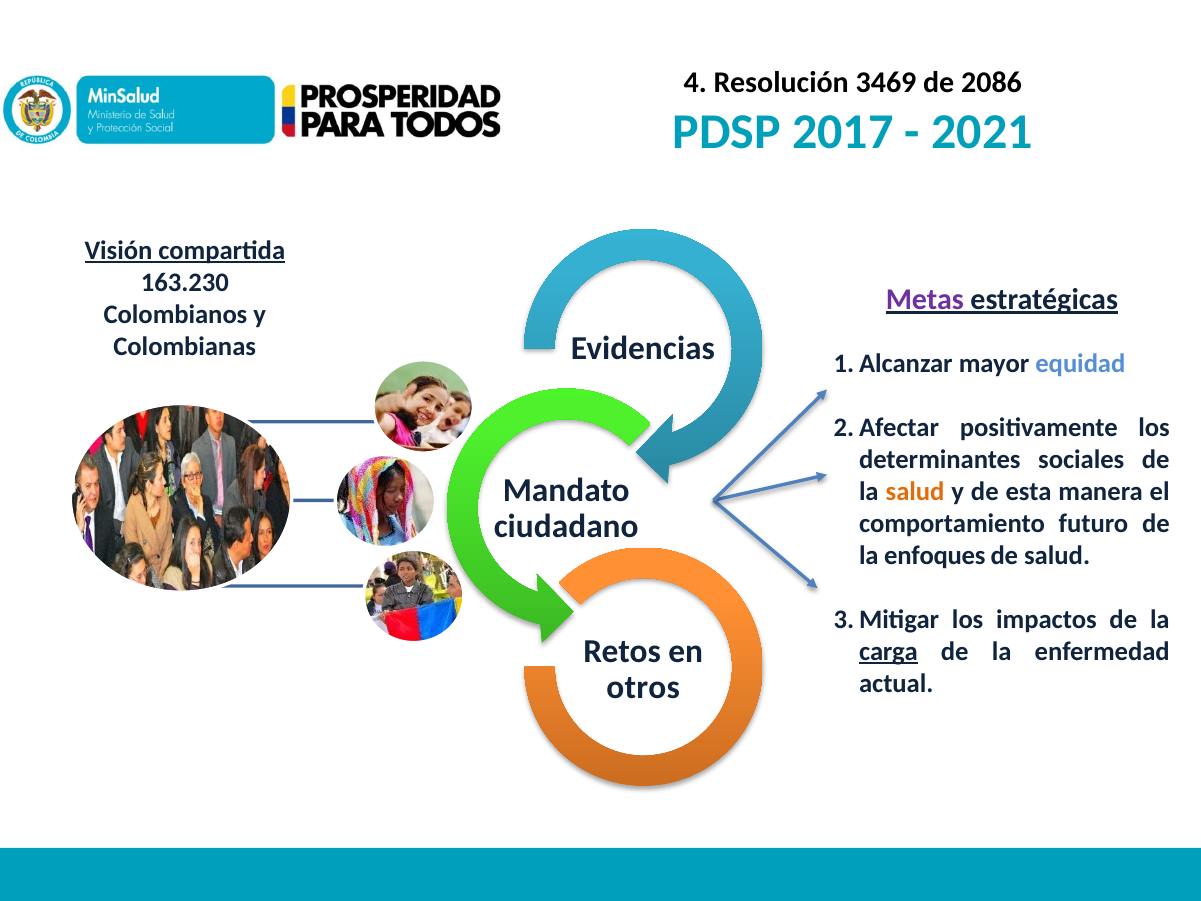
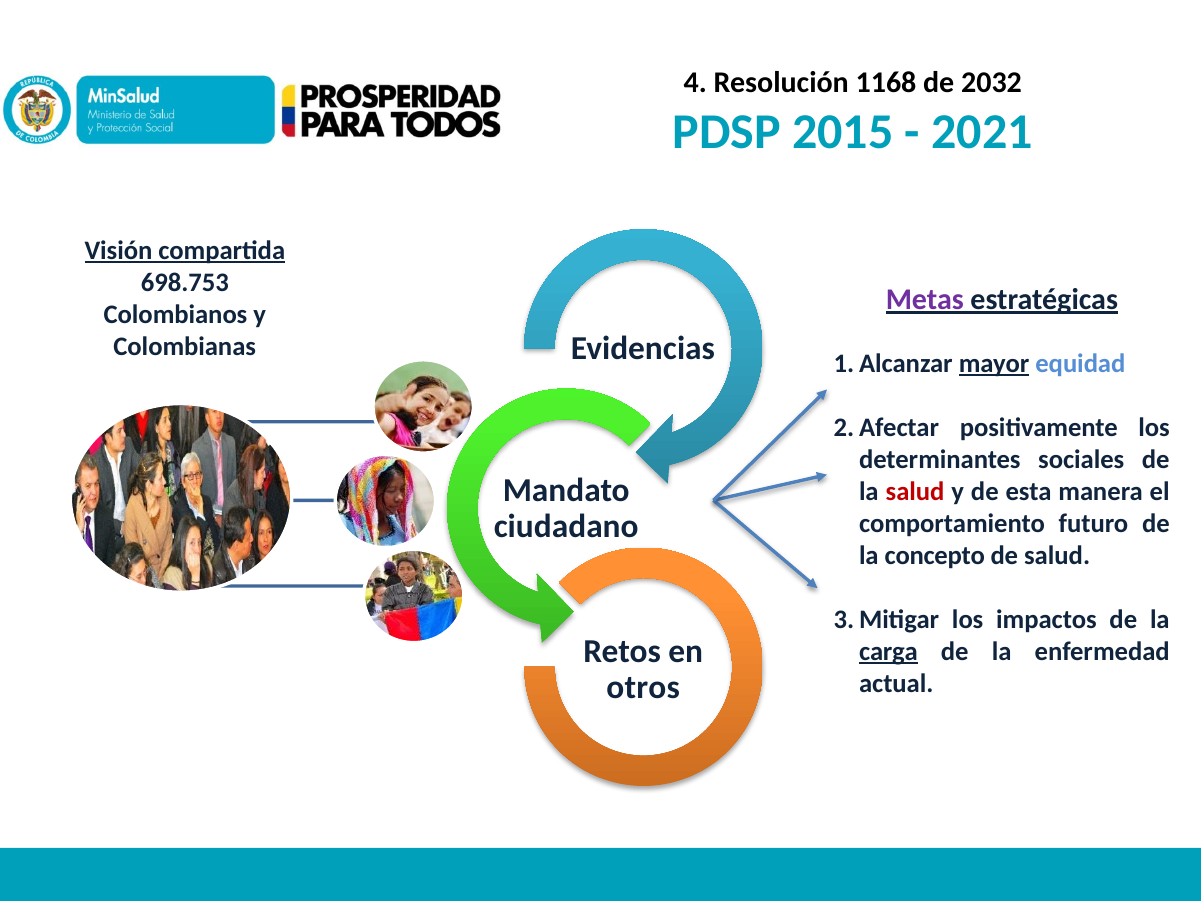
3469: 3469 -> 1168 (886, 82)
2086: 2086 -> 2032 (992, 82)
2017: 2017 -> 2015 (843, 132)
163.230: 163.230 -> 698.753 (185, 282)
mayor underline: none -> present (994, 363)
salud colour: orange -> red (915, 491)
enfoques: enfoques -> concepto (935, 555)
